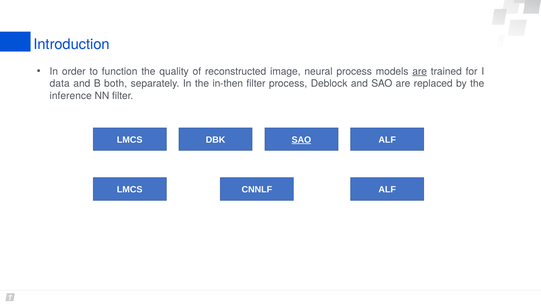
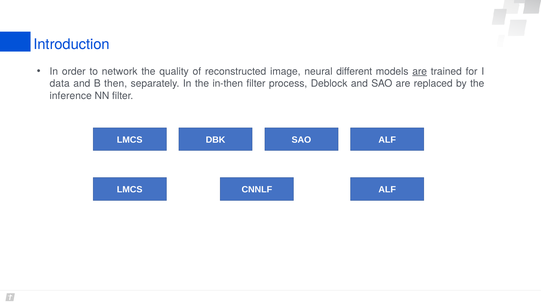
function: function -> network (120, 72)
neural process: process -> different (354, 72)
both: both -> then (116, 84)
SAO underline: present -> none (301, 140)
